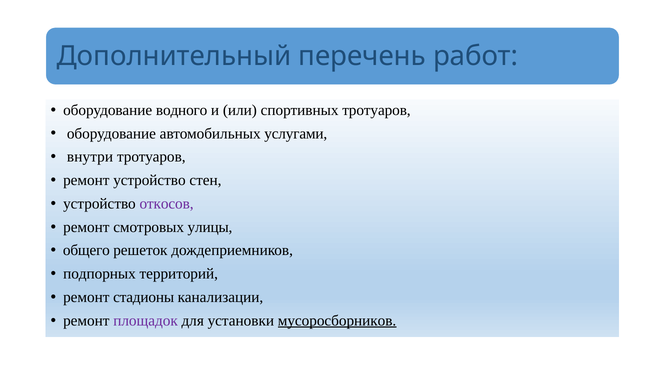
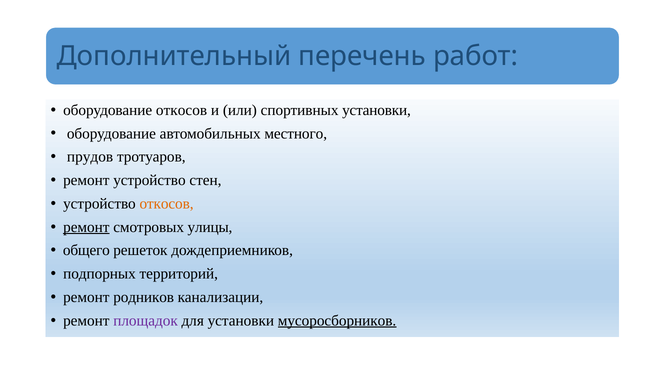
оборудование водного: водного -> откосов (182, 110)
спортивных тротуаров: тротуаров -> установки (377, 110)
услугами: услугами -> местного (296, 134)
внутри: внутри -> прудов (90, 157)
откосов colour: purple -> orange (167, 204)
ремонт underline: none -> present (86, 227)
стадионы: стадионы -> родников (144, 297)
